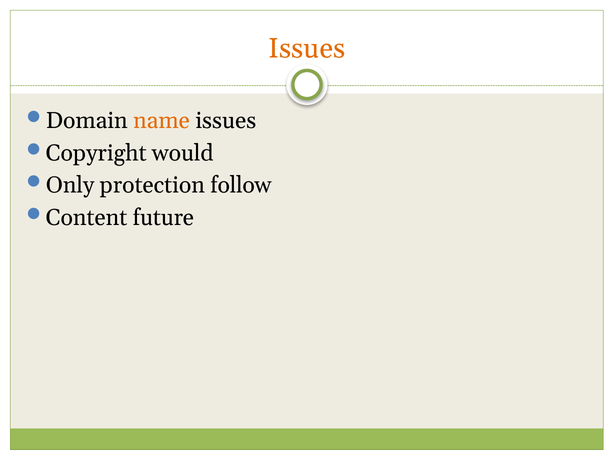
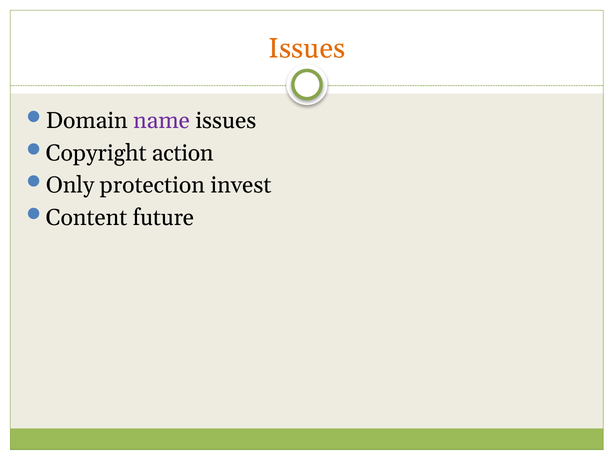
name colour: orange -> purple (162, 121)
would: would -> action (183, 153)
follow: follow -> invest (241, 186)
